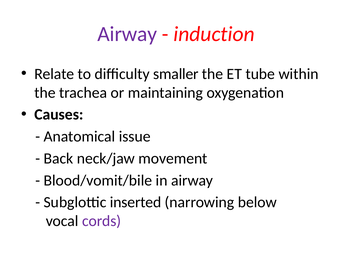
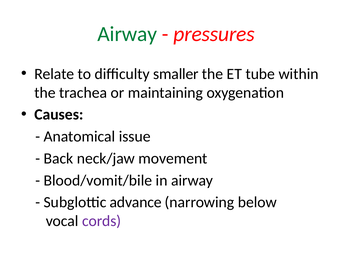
Airway colour: purple -> green (127, 34)
induction: induction -> pressures (214, 34)
inserted: inserted -> advance (136, 202)
